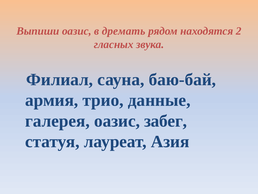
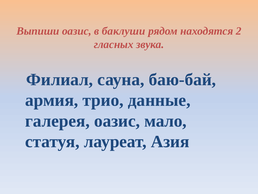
дремать: дремать -> баклуши (124, 31)
забег: забег -> мало (165, 121)
